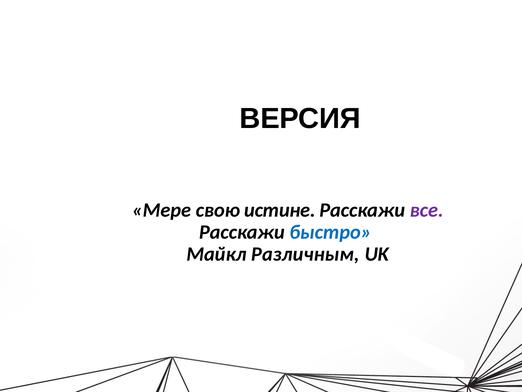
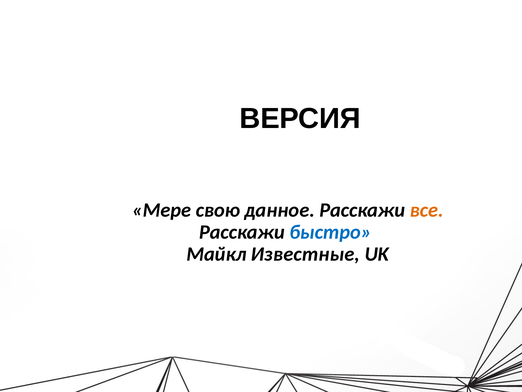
истине: истине -> данное (280, 210)
все colour: purple -> orange (427, 210)
Различным: Различным -> Известные (305, 254)
